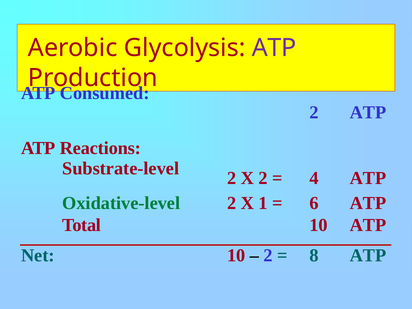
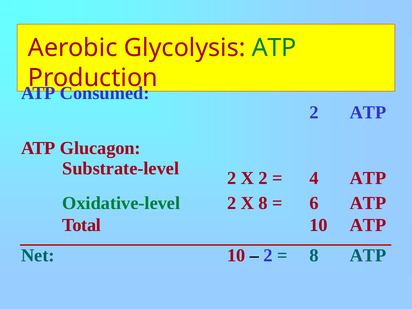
ATP colour: purple -> green (274, 48)
Reactions: Reactions -> Glucagon (100, 148)
X 1: 1 -> 8 (263, 203)
